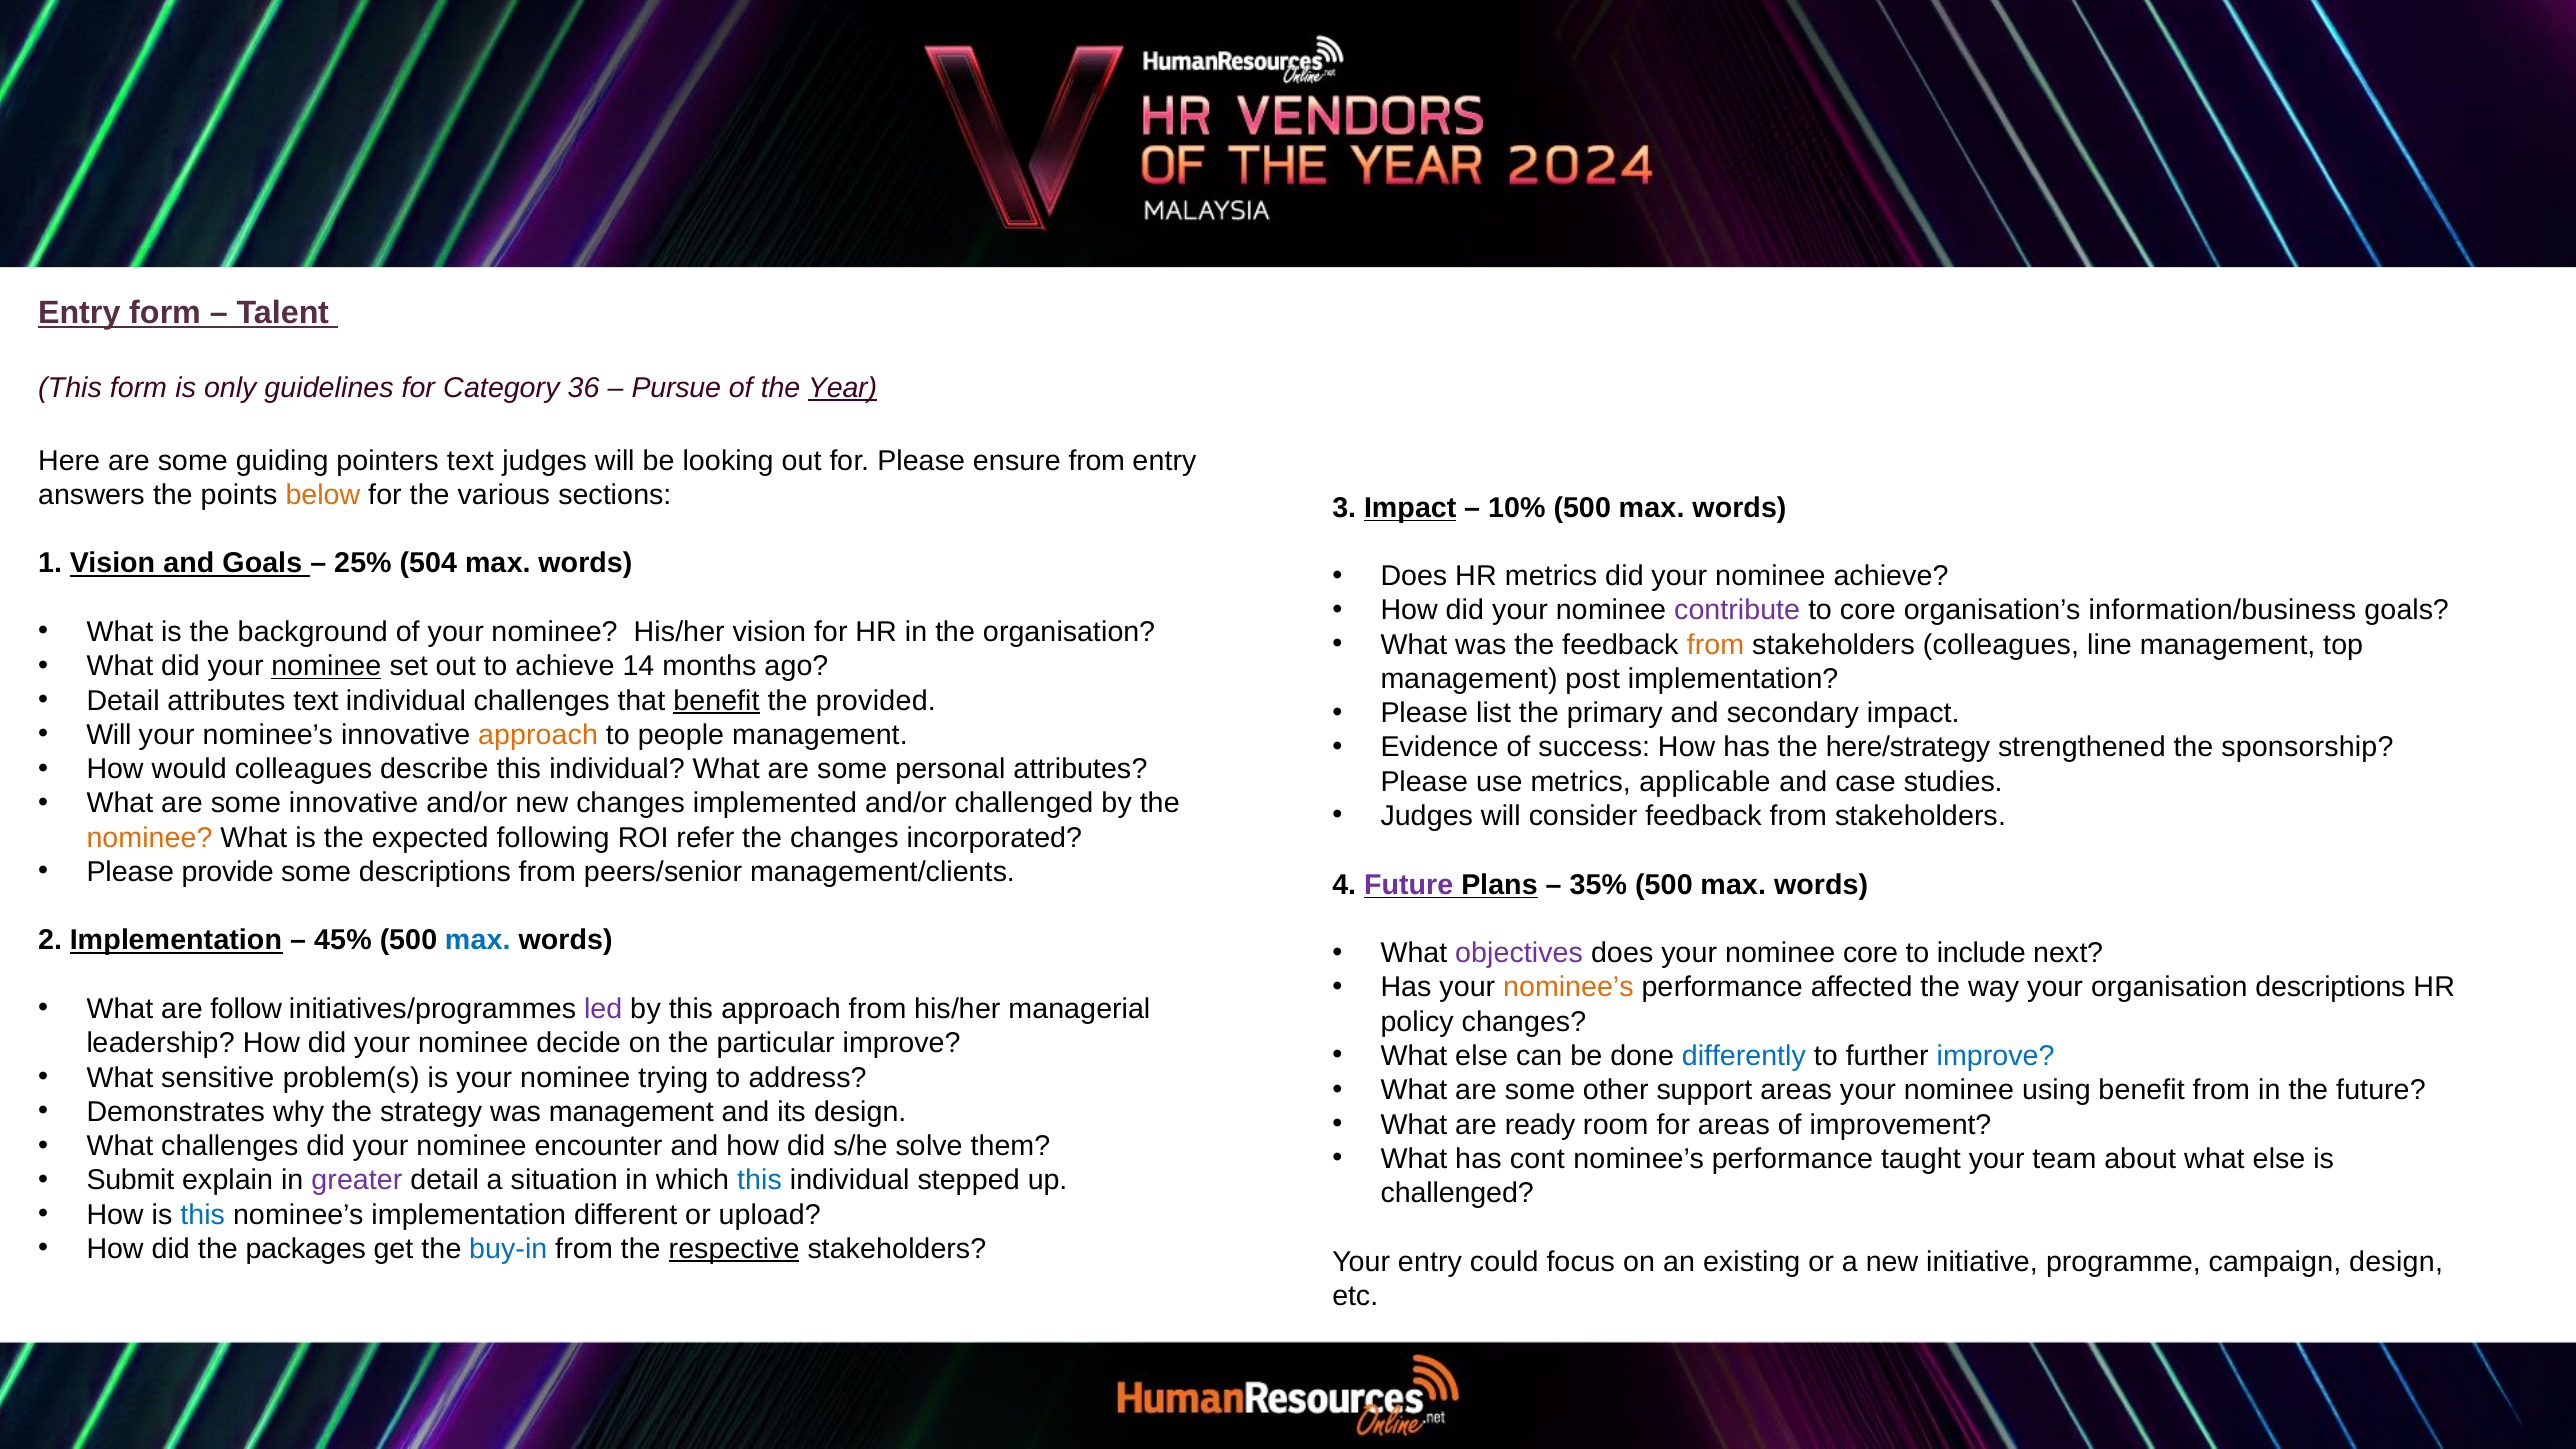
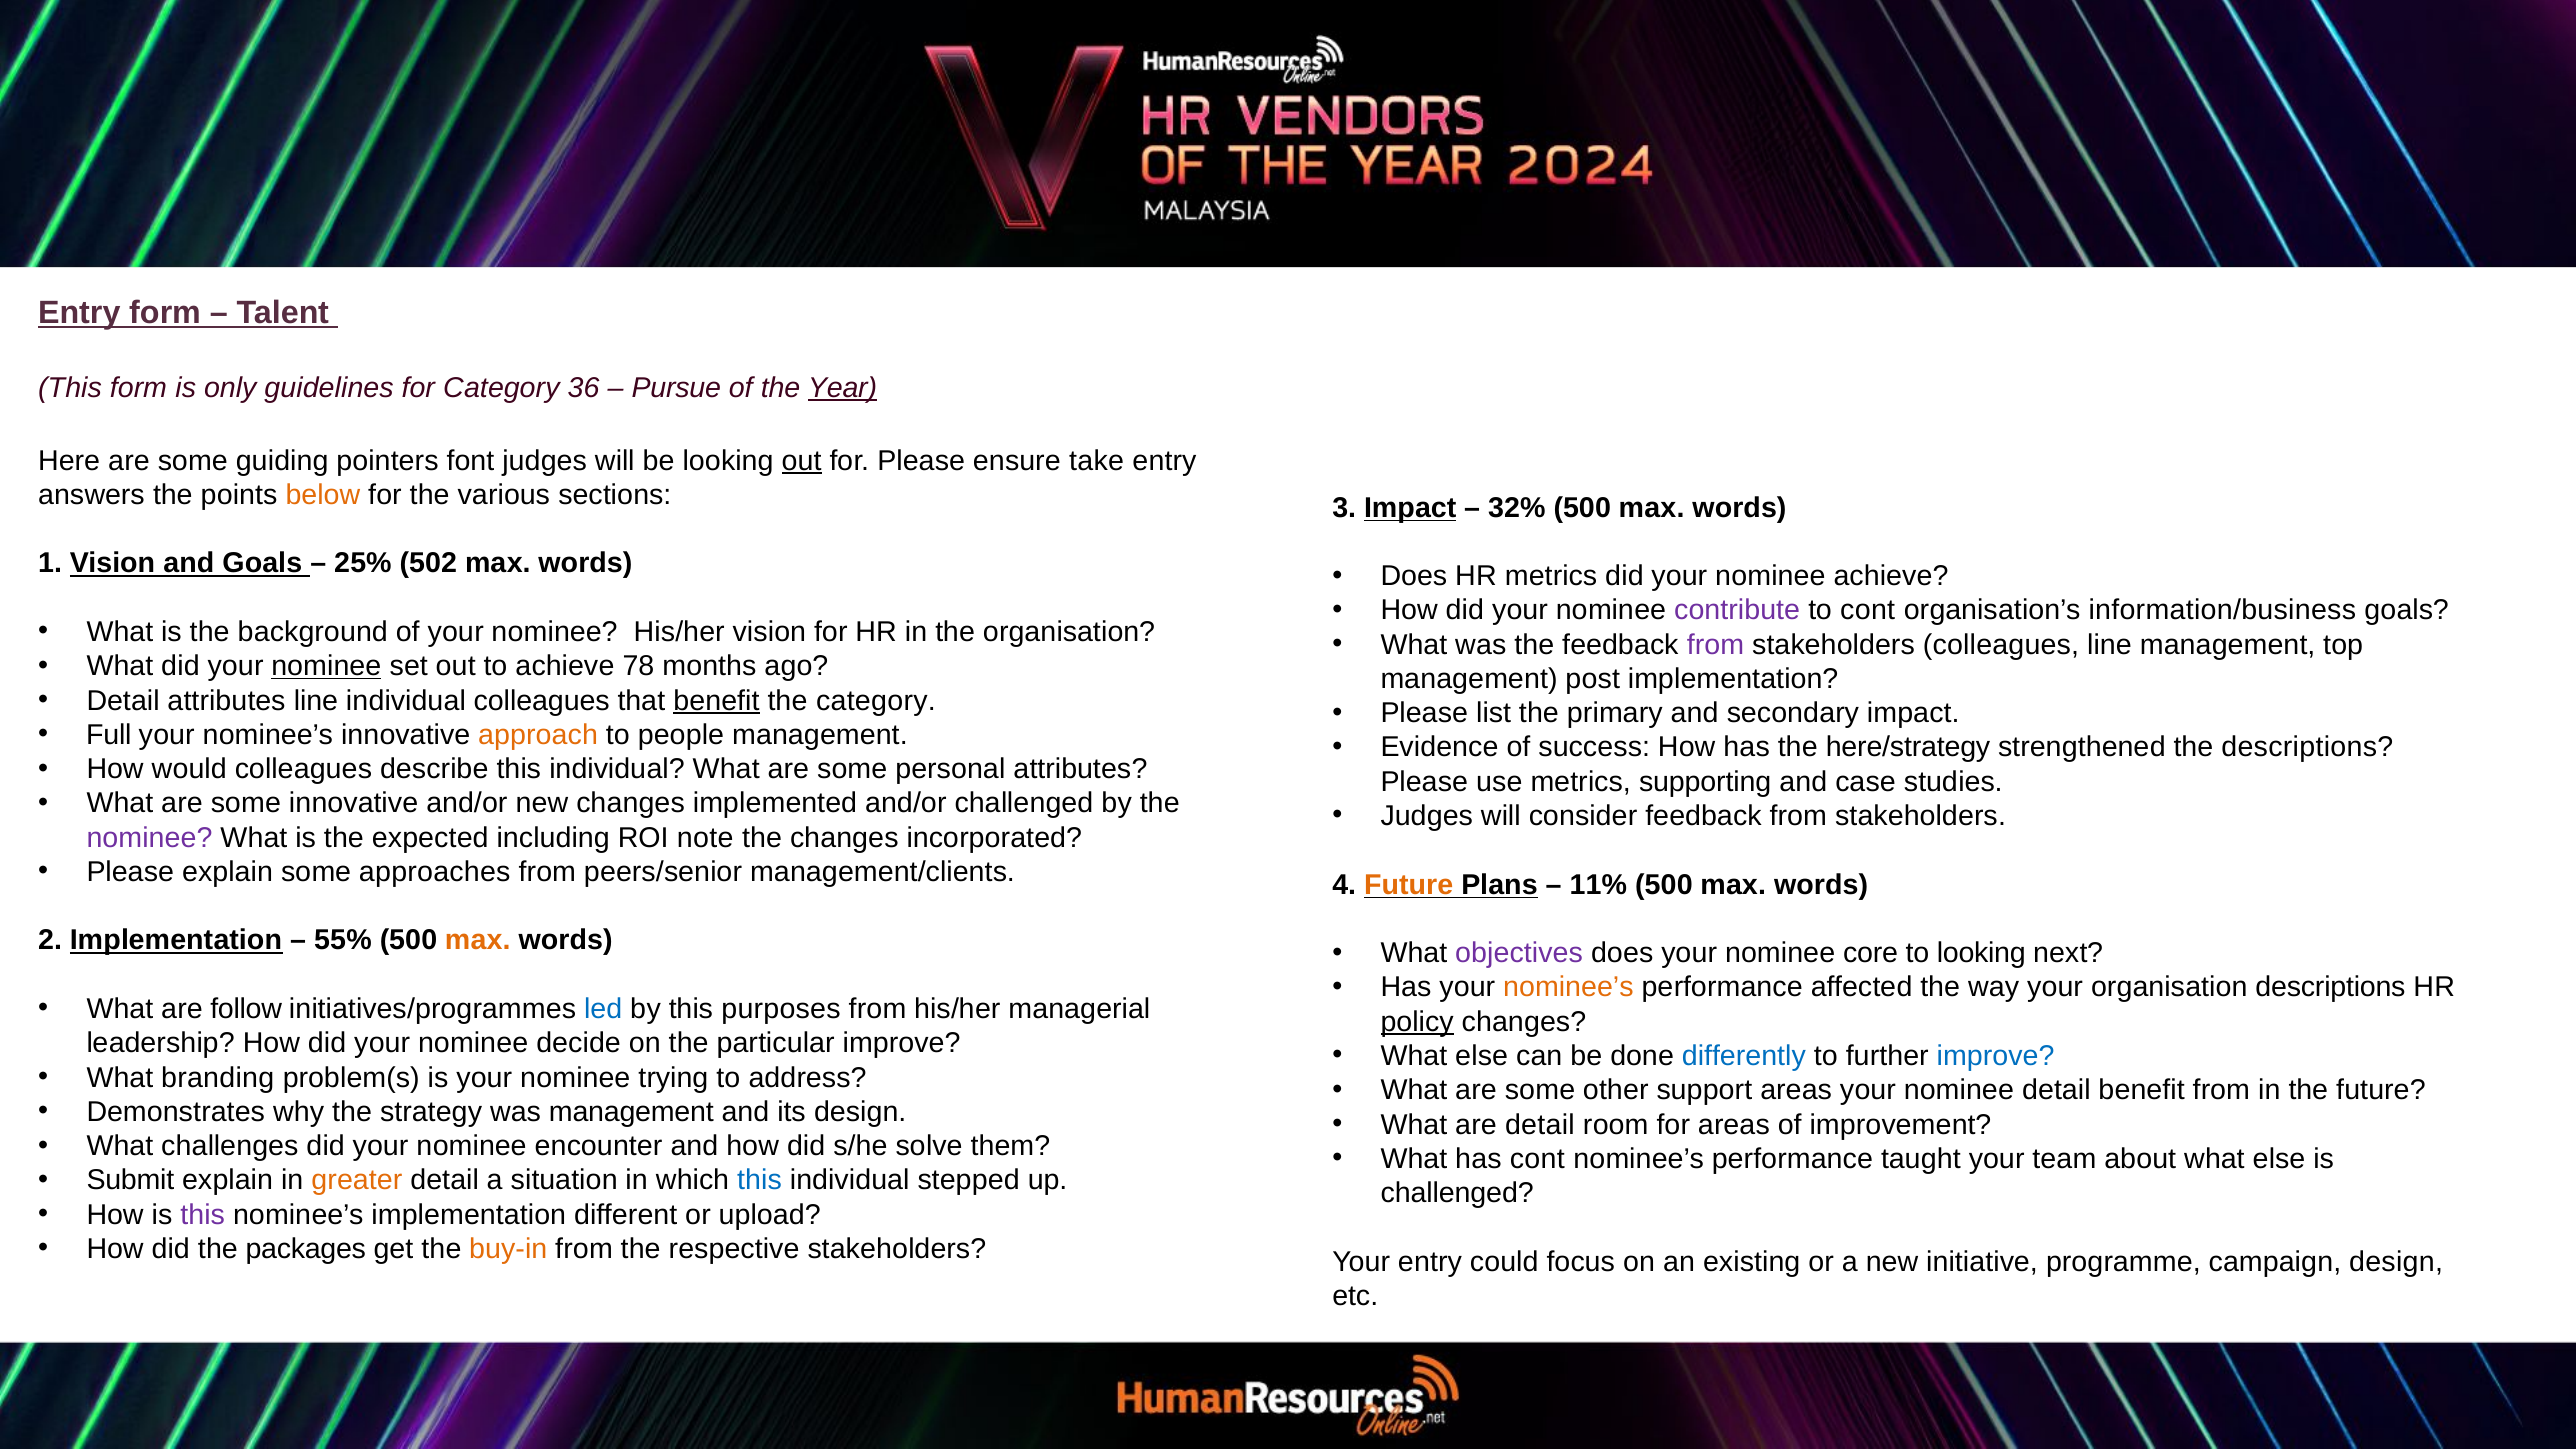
pointers text: text -> font (470, 461)
out underline: none -> present (802, 461)
ensure from: from -> take (1097, 461)
10%: 10% -> 32% (1517, 508)
504: 504 -> 502 (428, 563)
to core: core -> cont (1868, 610)
from colour: orange -> purple (1716, 645)
14: 14 -> 78 (638, 666)
attributes text: text -> line (316, 701)
individual challenges: challenges -> colleagues (542, 701)
the provided: provided -> category (876, 701)
Will: Will -> Full (109, 735)
the sponsorship: sponsorship -> descriptions (2307, 748)
applicable: applicable -> supporting (1705, 782)
nominee colour: orange -> purple (150, 838)
following: following -> including (553, 838)
refer: refer -> note (705, 838)
Please provide: provide -> explain (228, 872)
some descriptions: descriptions -> approaches (435, 872)
Future colour: purple -> orange (1409, 885)
35%: 35% -> 11% (1598, 885)
45%: 45% -> 55% (343, 941)
max colour: blue -> orange (478, 941)
to include: include -> looking (1981, 953)
led colour: purple -> blue (603, 1009)
this approach: approach -> purposes (781, 1009)
policy underline: none -> present (1417, 1022)
sensitive: sensitive -> branding (218, 1078)
nominee using: using -> detail (2056, 1090)
are ready: ready -> detail (1540, 1125)
greater colour: purple -> orange (357, 1180)
this colour: blue -> purple (203, 1215)
buy-in colour: blue -> orange (508, 1249)
respective underline: present -> none (734, 1249)
